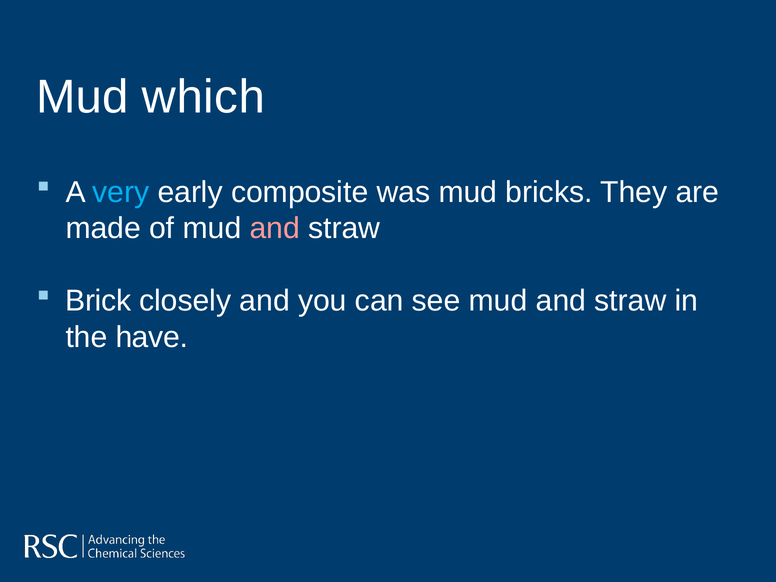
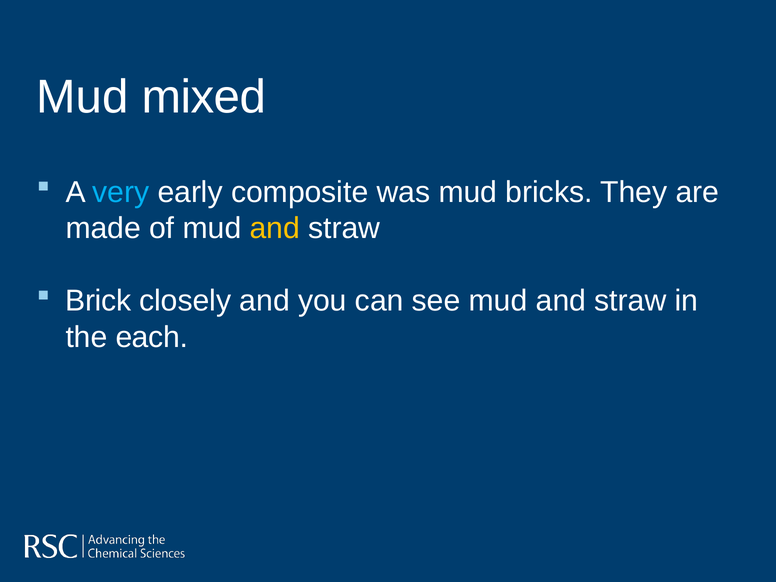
which: which -> mixed (204, 97)
and colour: pink -> yellow (275, 228)
have: have -> each (152, 337)
